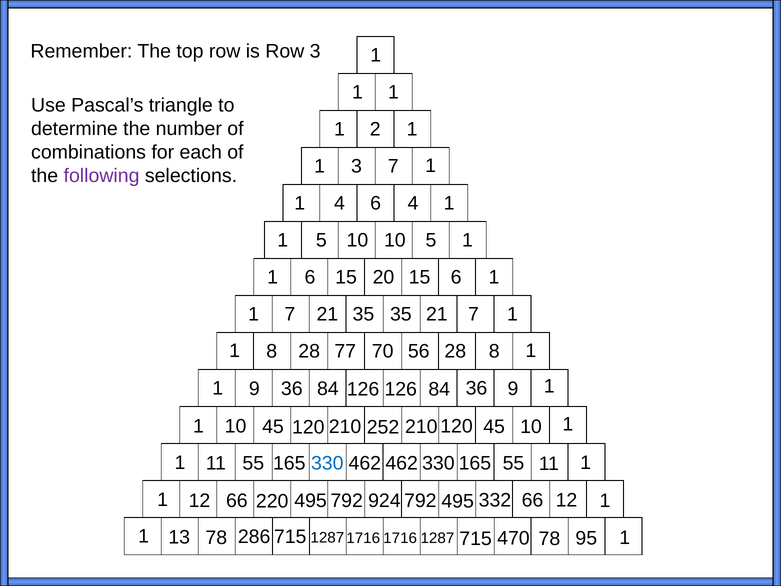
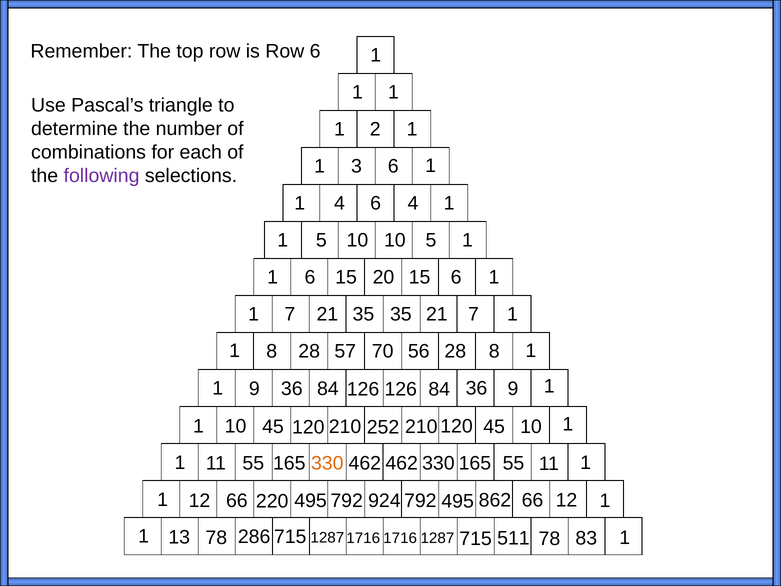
Row 3: 3 -> 6 (315, 51)
3 7: 7 -> 6 (393, 166)
77: 77 -> 57 (345, 351)
330 colour: blue -> orange (327, 463)
332: 332 -> 862 (495, 500)
470: 470 -> 511 (513, 538)
95: 95 -> 83 (586, 538)
